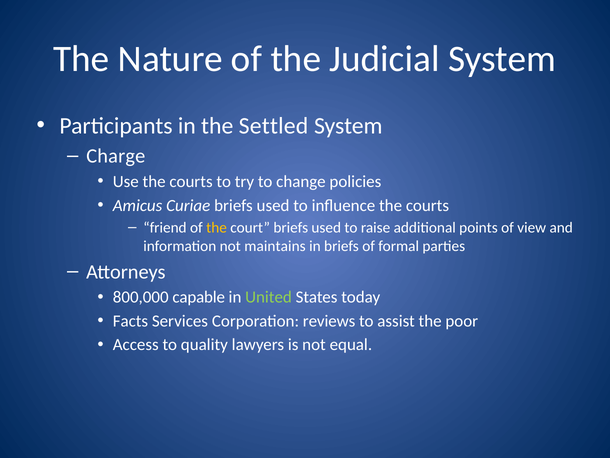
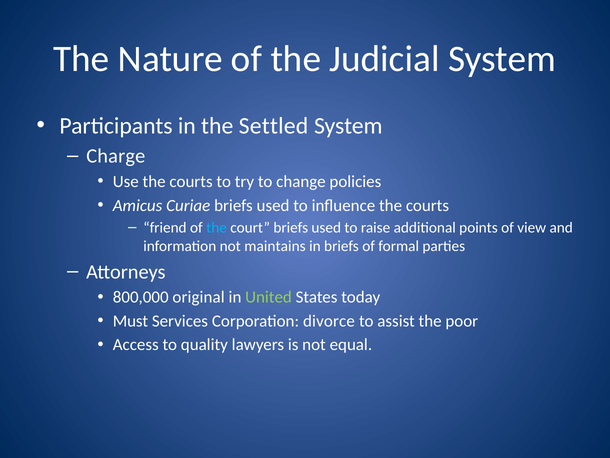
the colour: yellow -> light blue (217, 227)
capable: capable -> original (199, 297)
Facts: Facts -> Must (131, 321)
reviews: reviews -> divorce (329, 321)
